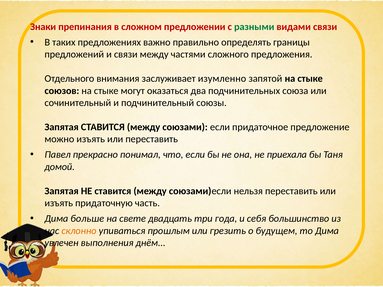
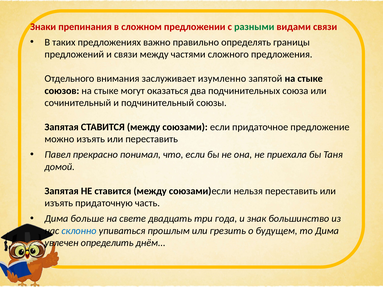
себя: себя -> знак (257, 219)
склонно colour: orange -> blue (79, 231)
выполнения: выполнения -> определить (107, 243)
